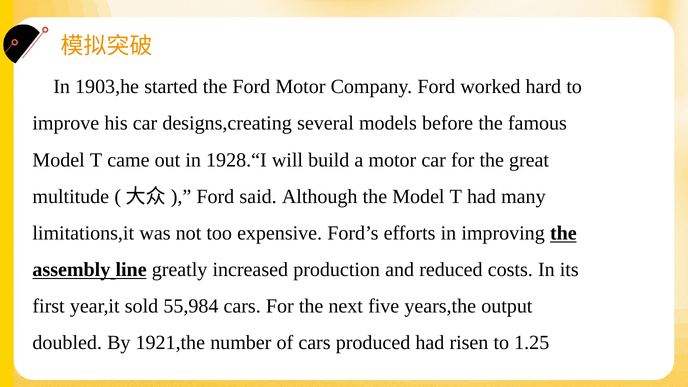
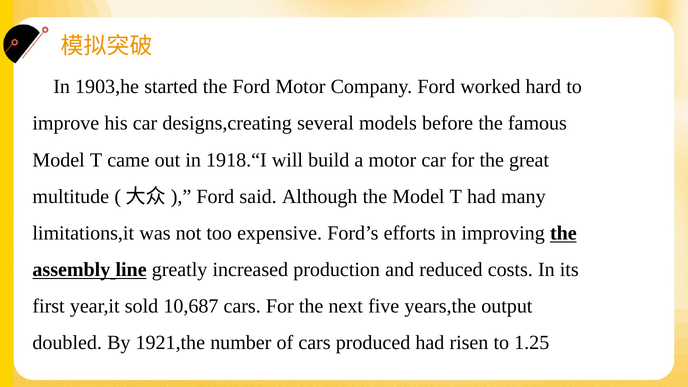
1928.“I: 1928.“I -> 1918.“I (236, 160)
55,984: 55,984 -> 10,687 (191, 306)
